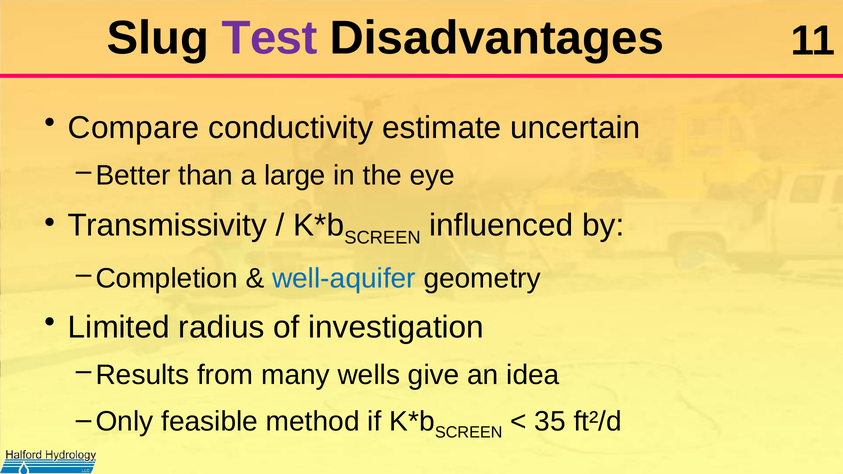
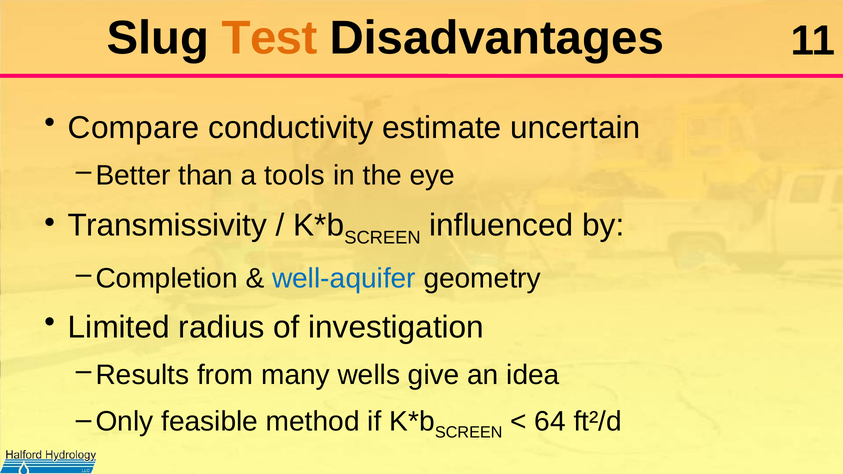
Test colour: purple -> orange (270, 38)
large: large -> tools (295, 176)
35: 35 -> 64 (550, 422)
